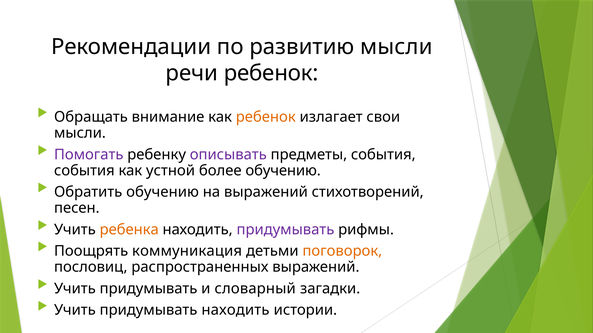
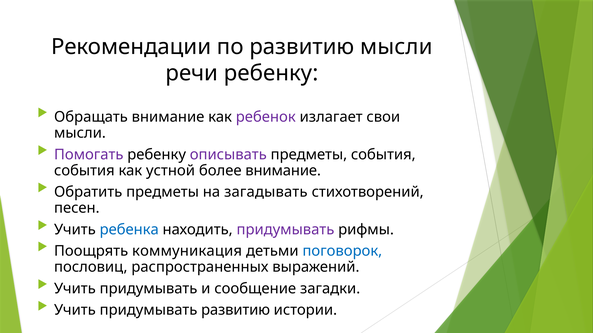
речи ребенок: ребенок -> ребенку (271, 73)
ребенок colour: orange -> purple (266, 117)
более обучению: обучению -> внимание (283, 171)
Обратить обучению: обучению -> предметы (163, 192)
на выражений: выражений -> загадывать (266, 192)
ребенка colour: orange -> blue (129, 230)
поговорок colour: orange -> blue (342, 251)
словарный: словарный -> сообщение (255, 289)
придумывать находить: находить -> развитию (236, 311)
